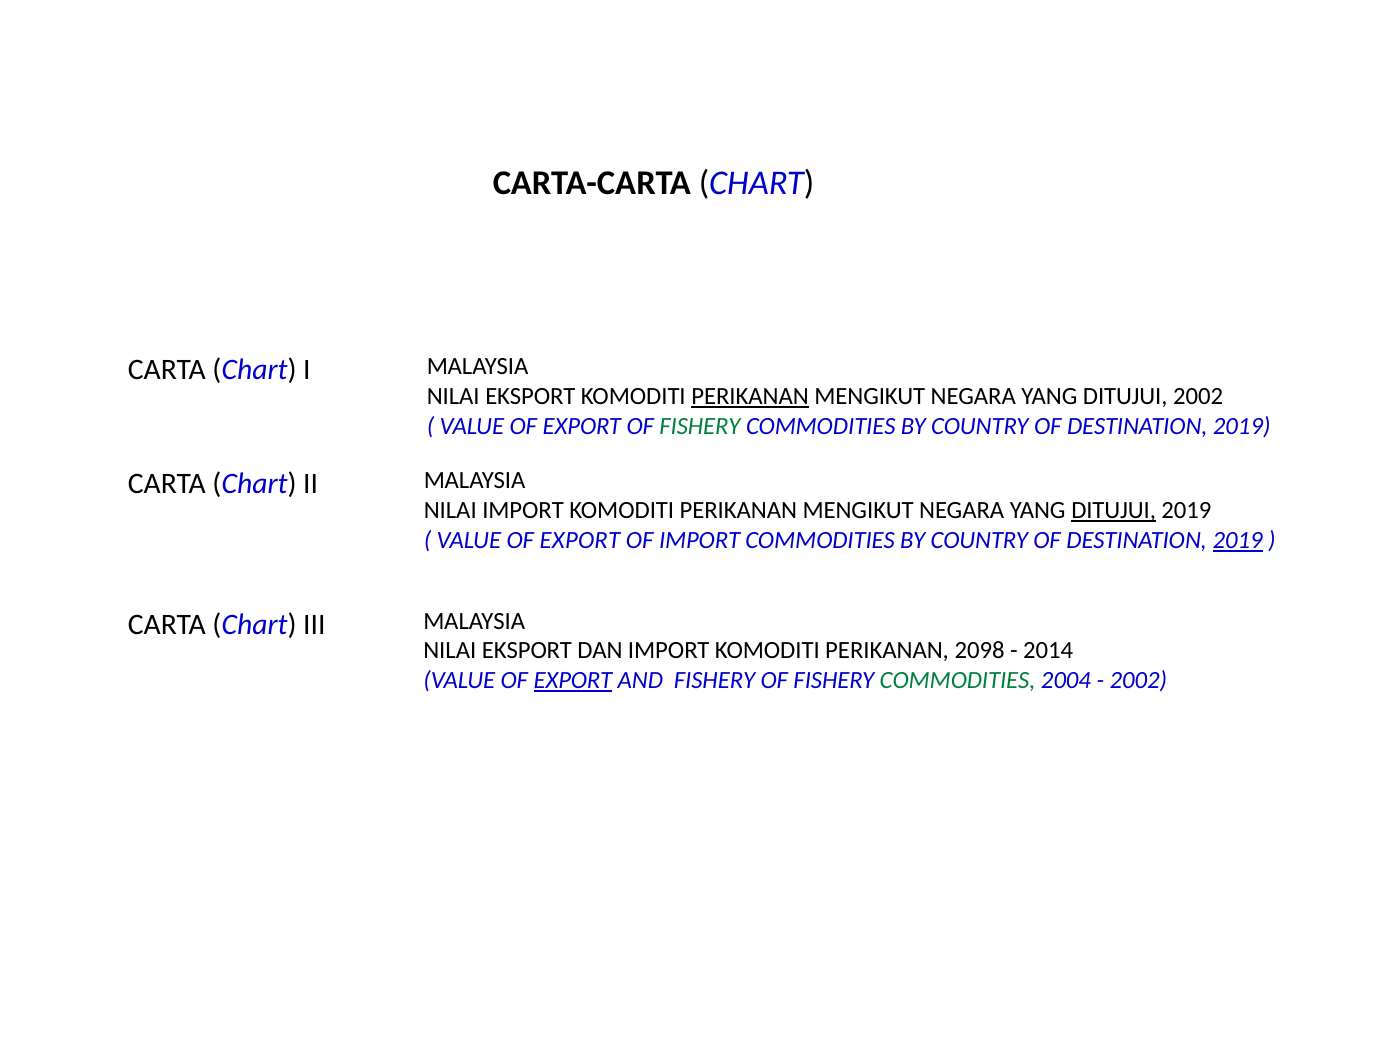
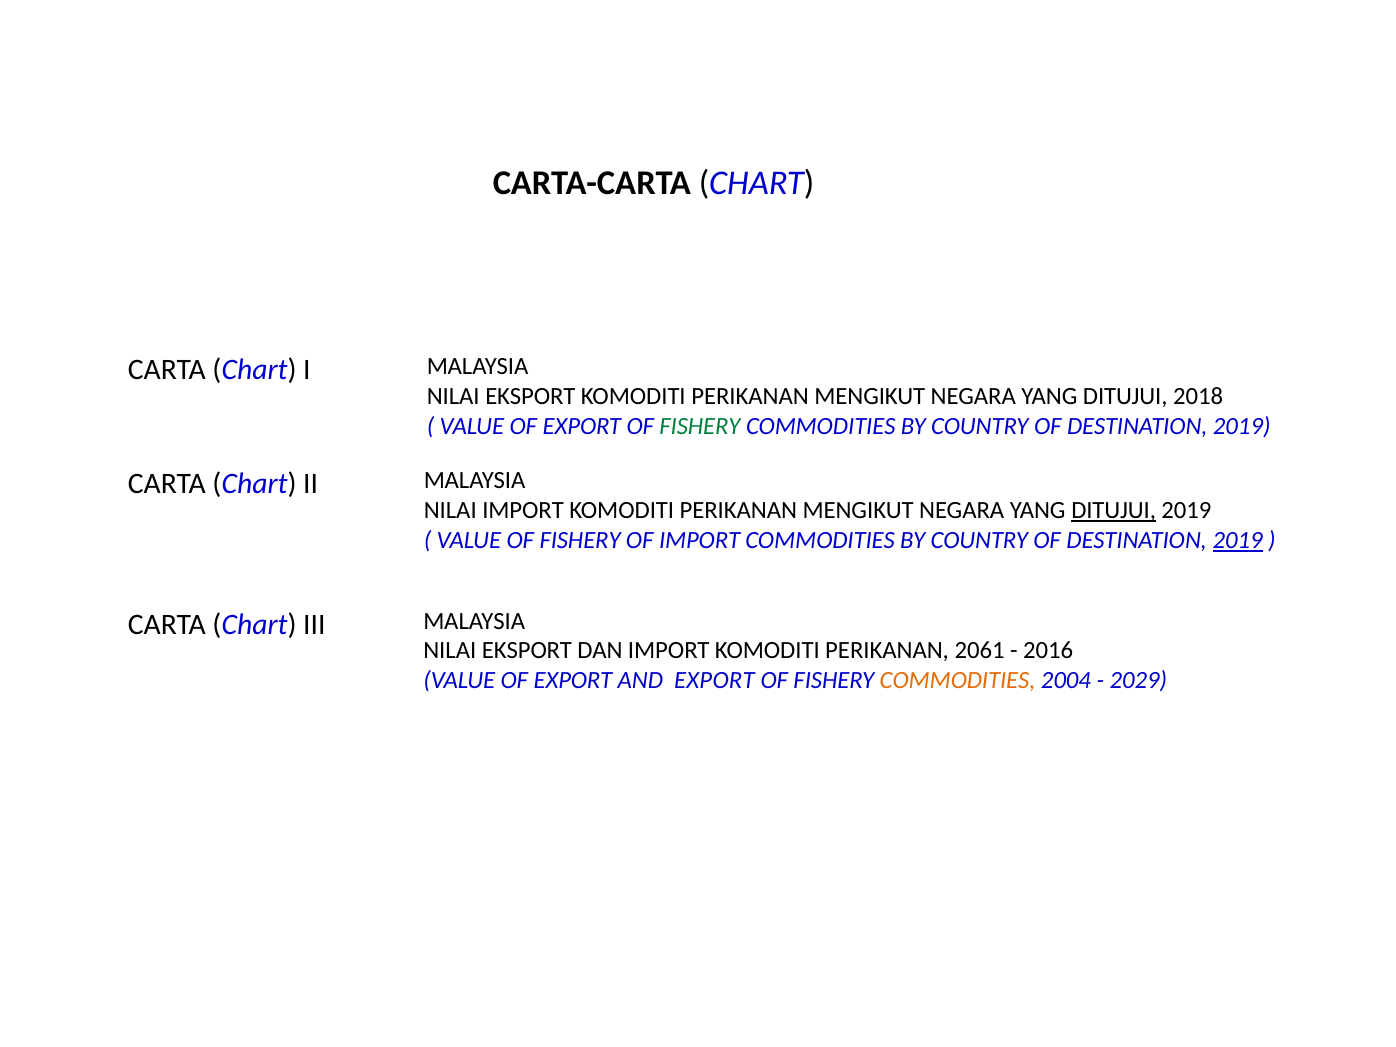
PERIKANAN underline: present -> none (750, 396)
DITUJUI 2002: 2002 -> 2018 (1198, 396)
EXPORT: EXPORT -> FISHERY (580, 540)
2098: 2098 -> 2061 (980, 651)
2014: 2014 -> 2016 (1048, 651)
EXPORT underline: present -> none (573, 681)
AND FISHERY: FISHERY -> EXPORT (714, 681)
COMMODITIES colour: green -> orange (958, 681)
2002: 2002 -> 2029 (1138, 681)
